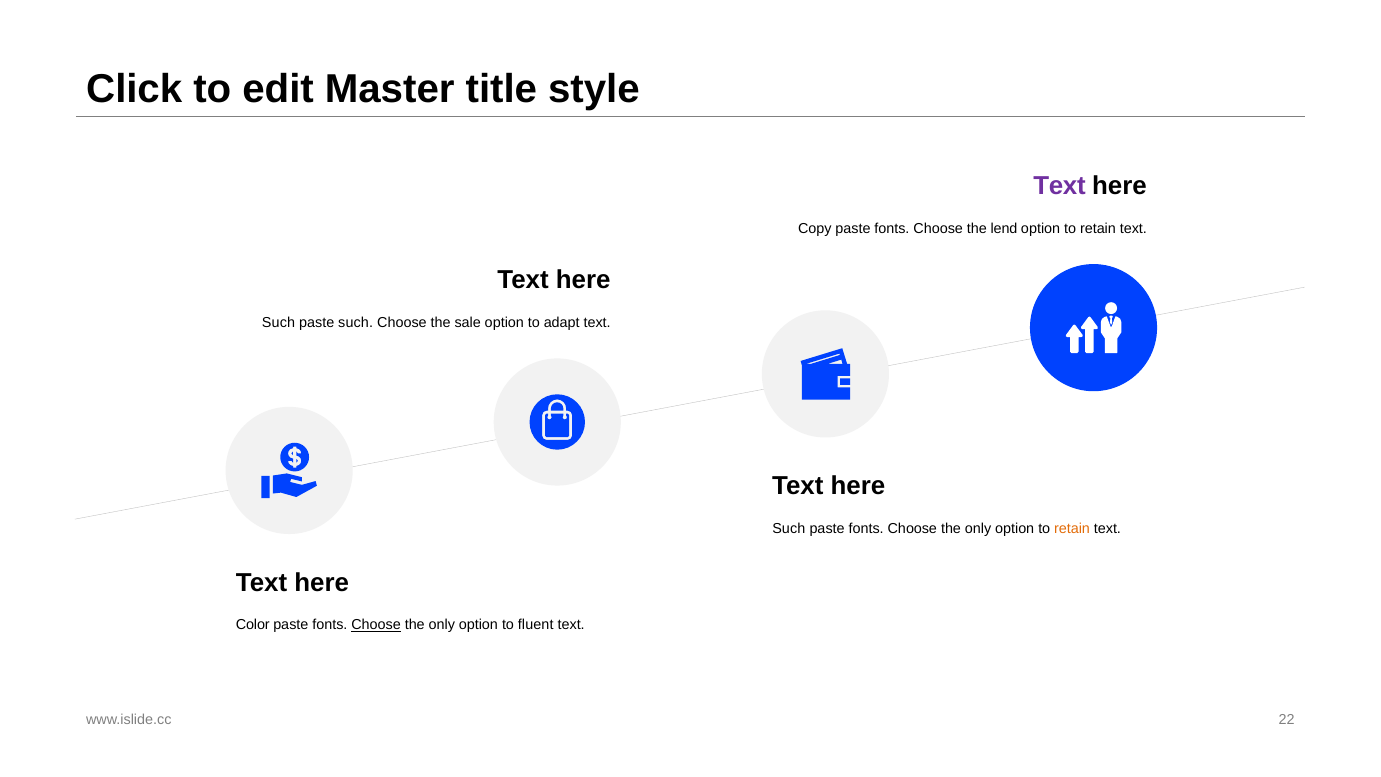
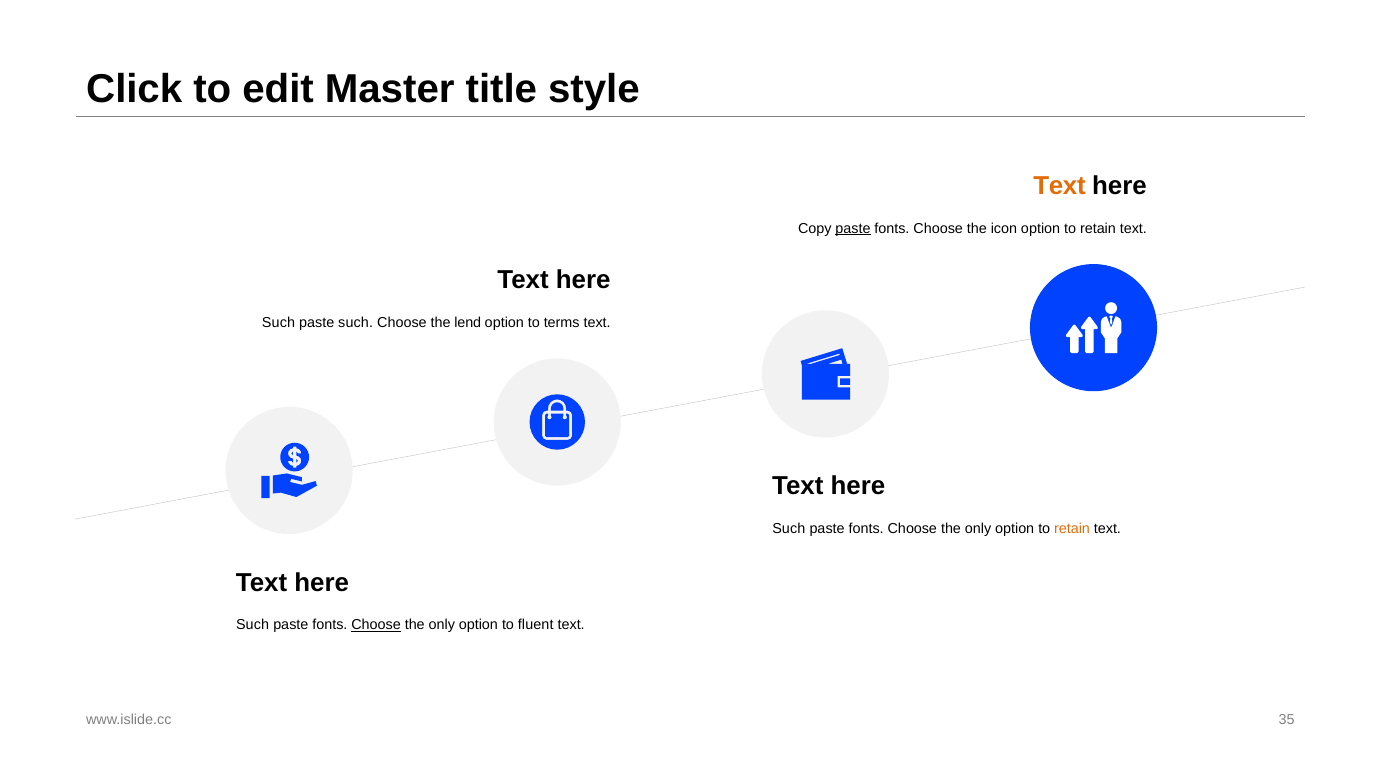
Text colour: purple -> orange (1060, 186)
paste underline: none -> present (853, 228)
lend: lend -> icon (1004, 228)
sale: sale -> lend (468, 323)
adapt: adapt -> terms (562, 323)
Color: Color -> Such (253, 625)
22: 22 -> 35 (1287, 720)
